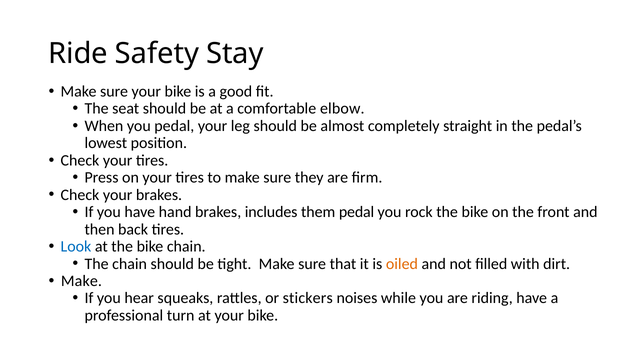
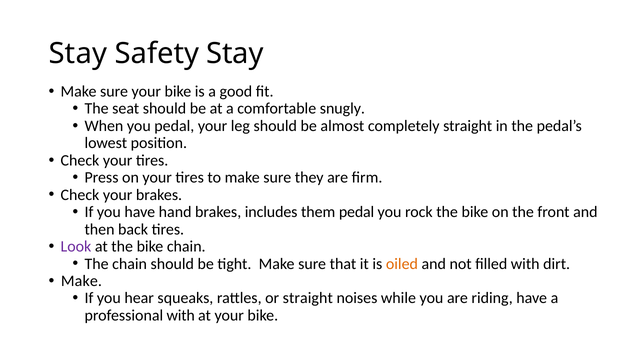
Ride: Ride -> Stay (78, 54)
elbow: elbow -> snugly (342, 109)
Look colour: blue -> purple (76, 246)
or stickers: stickers -> straight (308, 298)
professional turn: turn -> with (181, 315)
